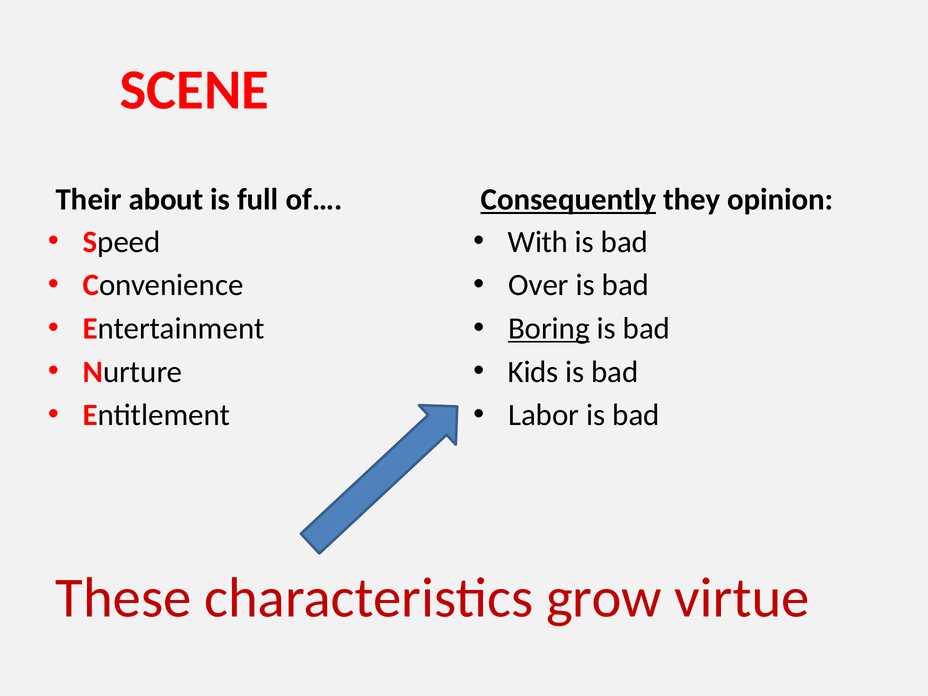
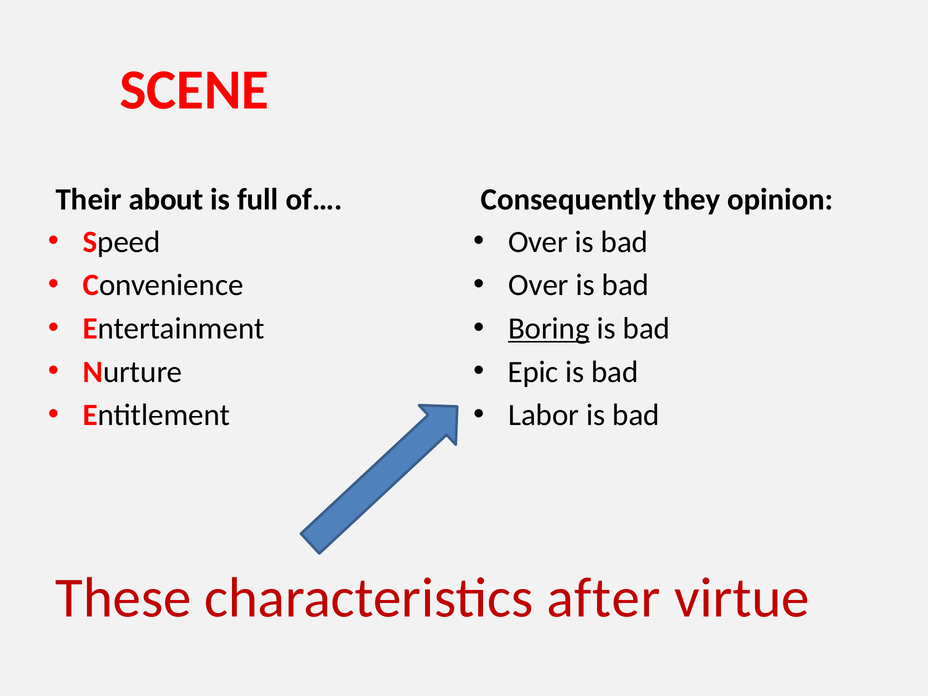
Consequently underline: present -> none (568, 200)
With: With -> Over (538, 242)
Kids: Kids -> Epic (533, 372)
grow: grow -> after (604, 598)
